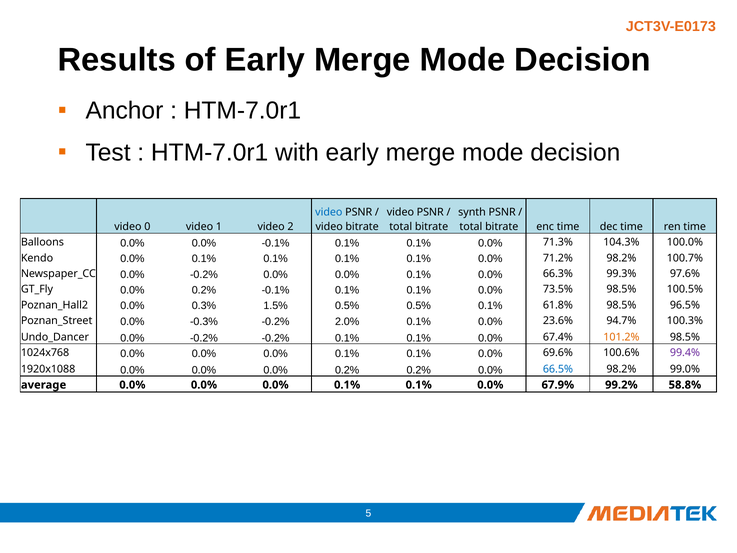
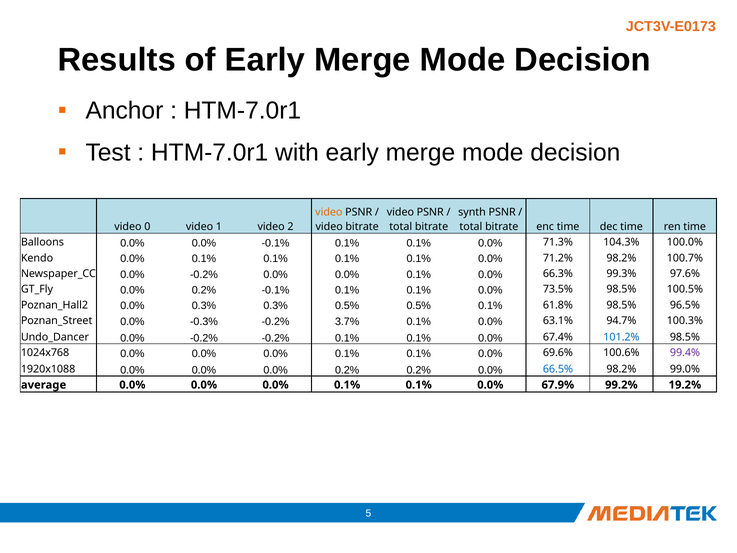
video colour: blue -> orange (329, 212)
0.3% 1.5%: 1.5% -> 0.3% (276, 306)
2.0%: 2.0% -> 3.7% (347, 321)
23.6%: 23.6% -> 63.1% (558, 321)
101.2% colour: orange -> blue (621, 337)
58.8%: 58.8% -> 19.2% (685, 385)
